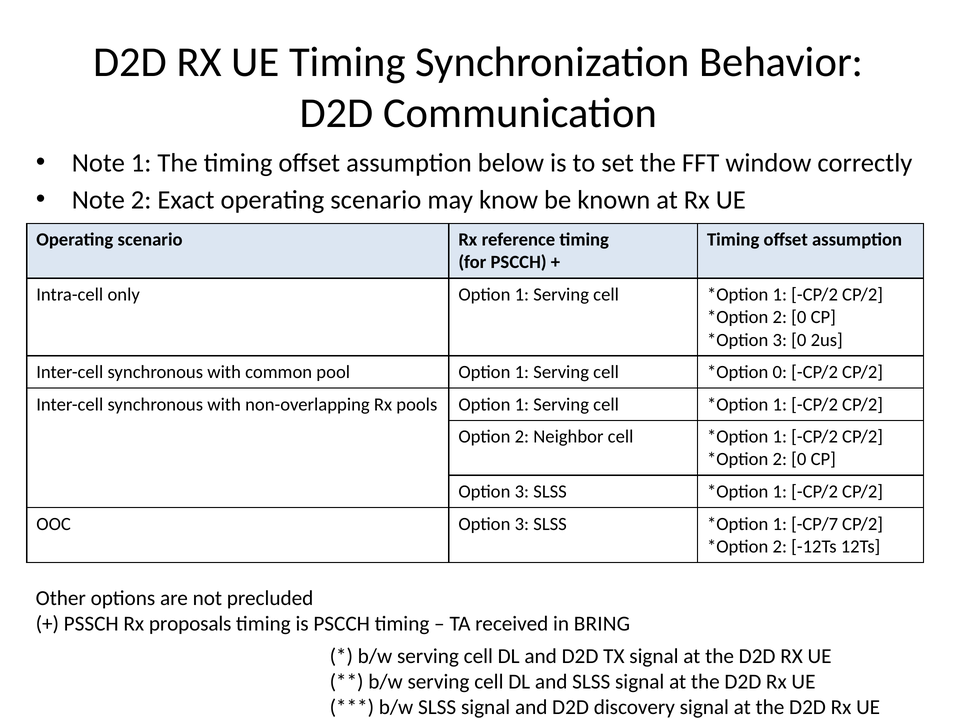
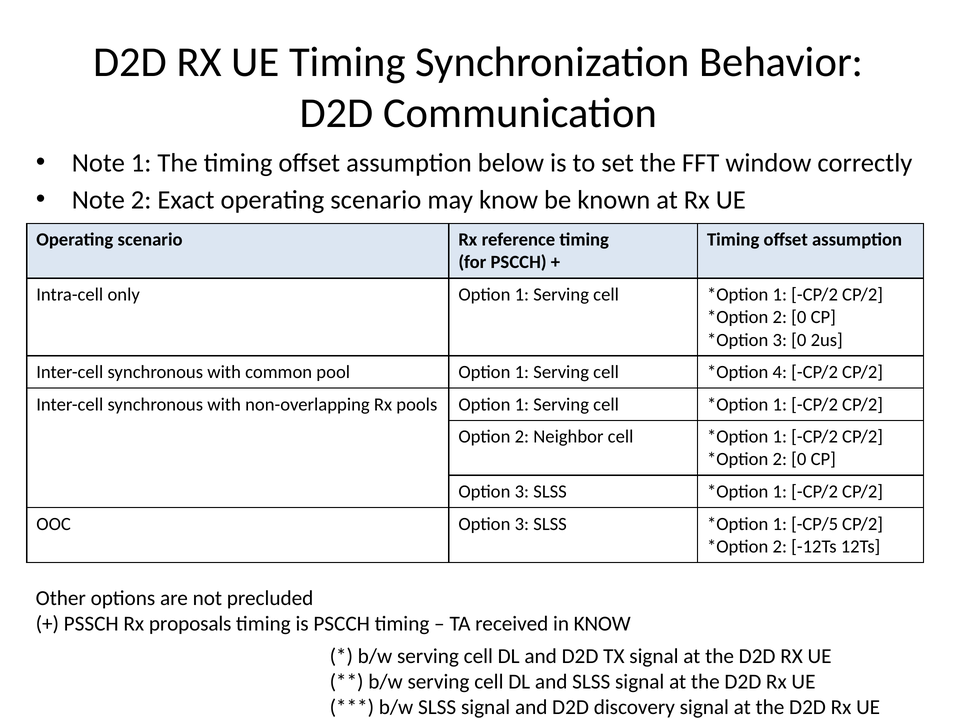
0: 0 -> 4 (780, 372)
CP/7: CP/7 -> CP/5 (815, 524)
in BRING: BRING -> KNOW (602, 624)
